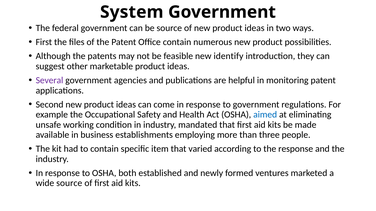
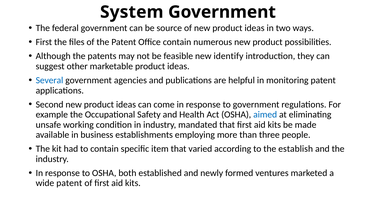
Several colour: purple -> blue (49, 80)
the response: response -> establish (296, 149)
wide source: source -> patent (69, 184)
